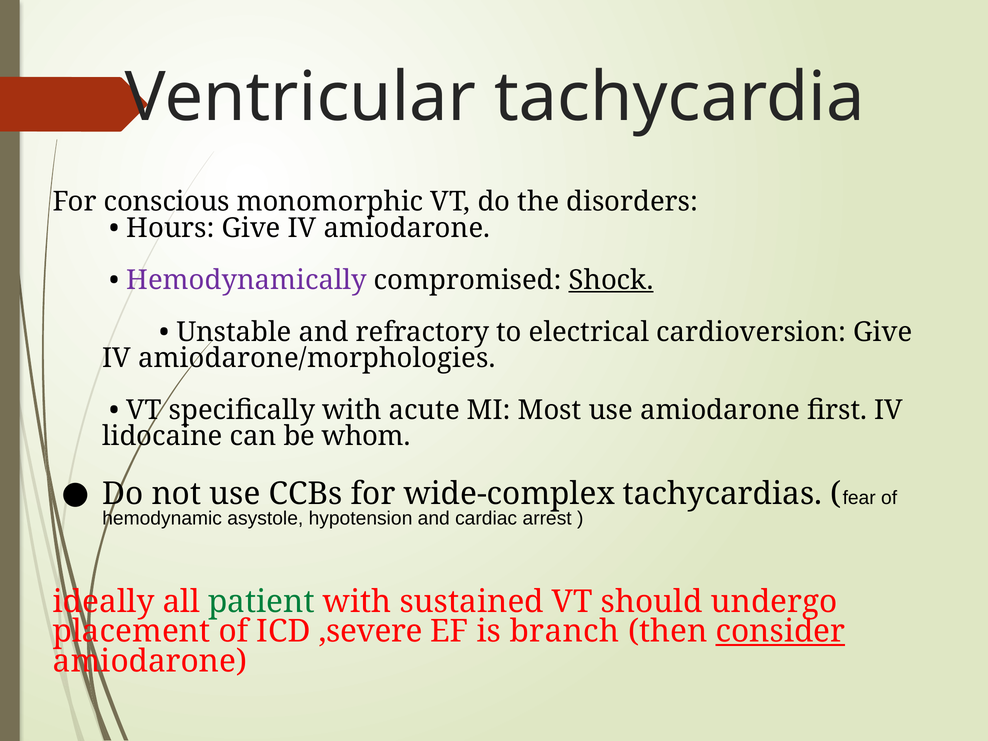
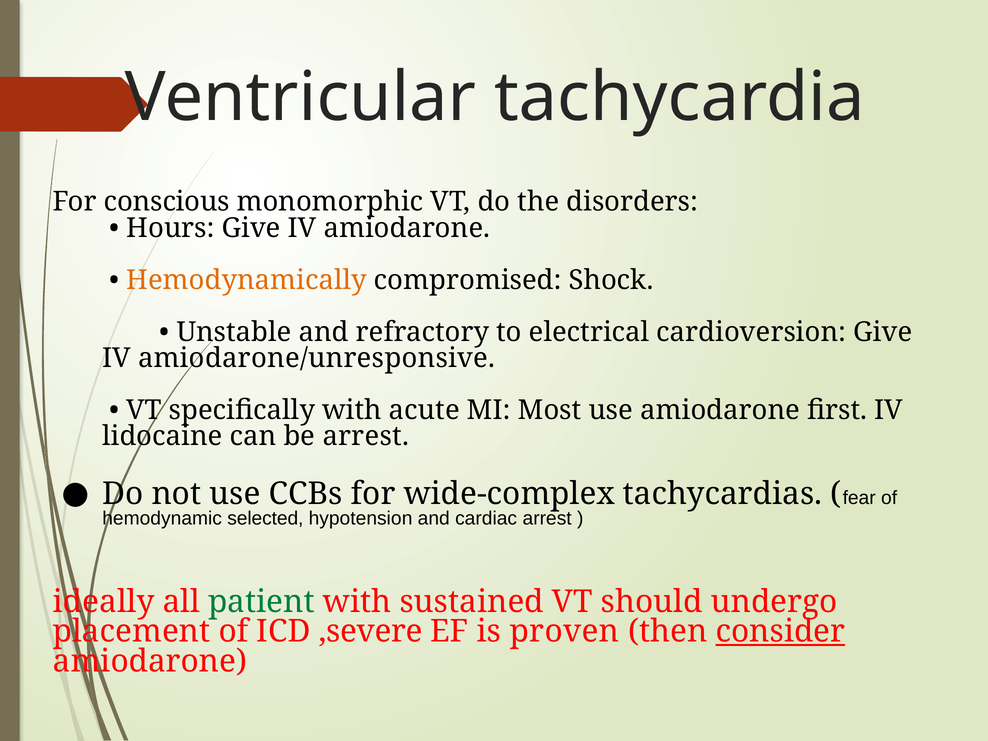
Hemodynamically colour: purple -> orange (247, 280)
Shock underline: present -> none (611, 280)
amiodarone/morphologies: amiodarone/morphologies -> amiodarone/unresponsive (317, 358)
be whom: whom -> arrest (366, 436)
asystole: asystole -> selected (265, 518)
branch: branch -> proven (565, 632)
